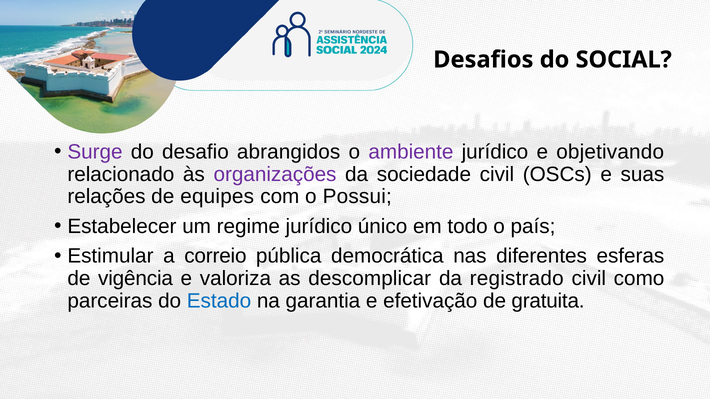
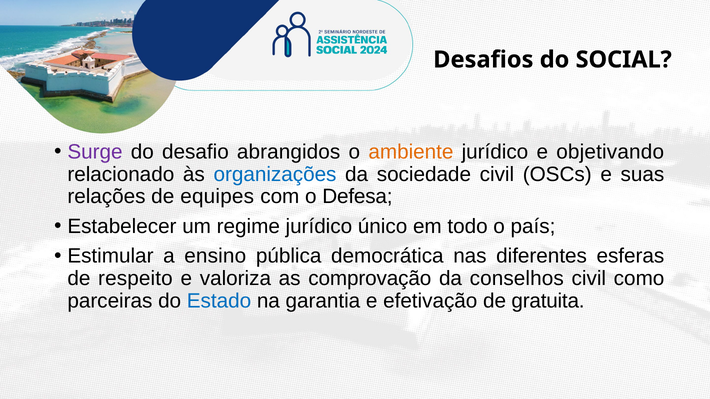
ambiente colour: purple -> orange (411, 152)
organizações colour: purple -> blue (275, 174)
Possui: Possui -> Defesa (357, 197)
correio: correio -> ensino (215, 256)
vigência: vigência -> respeito (135, 279)
descomplicar: descomplicar -> comprovação (370, 279)
registrado: registrado -> conselhos (517, 279)
